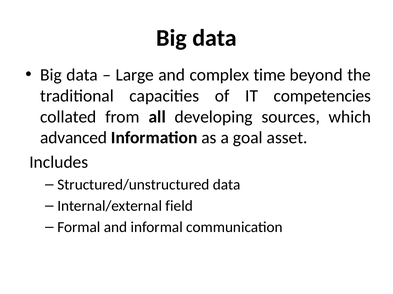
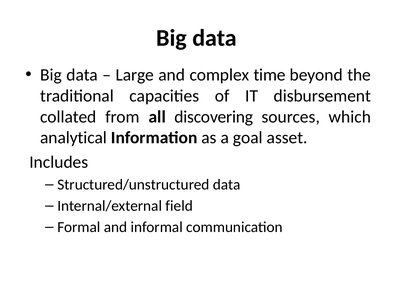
competencies: competencies -> disbursement (322, 96)
developing: developing -> discovering (214, 117)
advanced: advanced -> analytical (74, 138)
